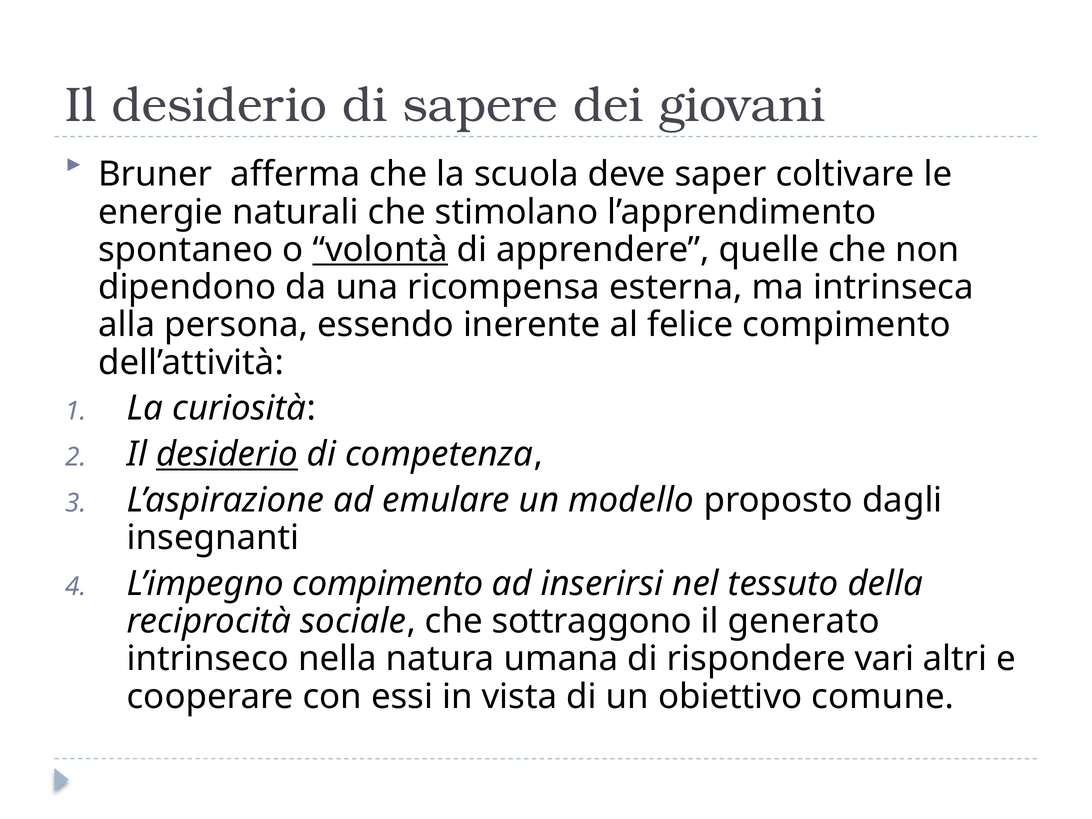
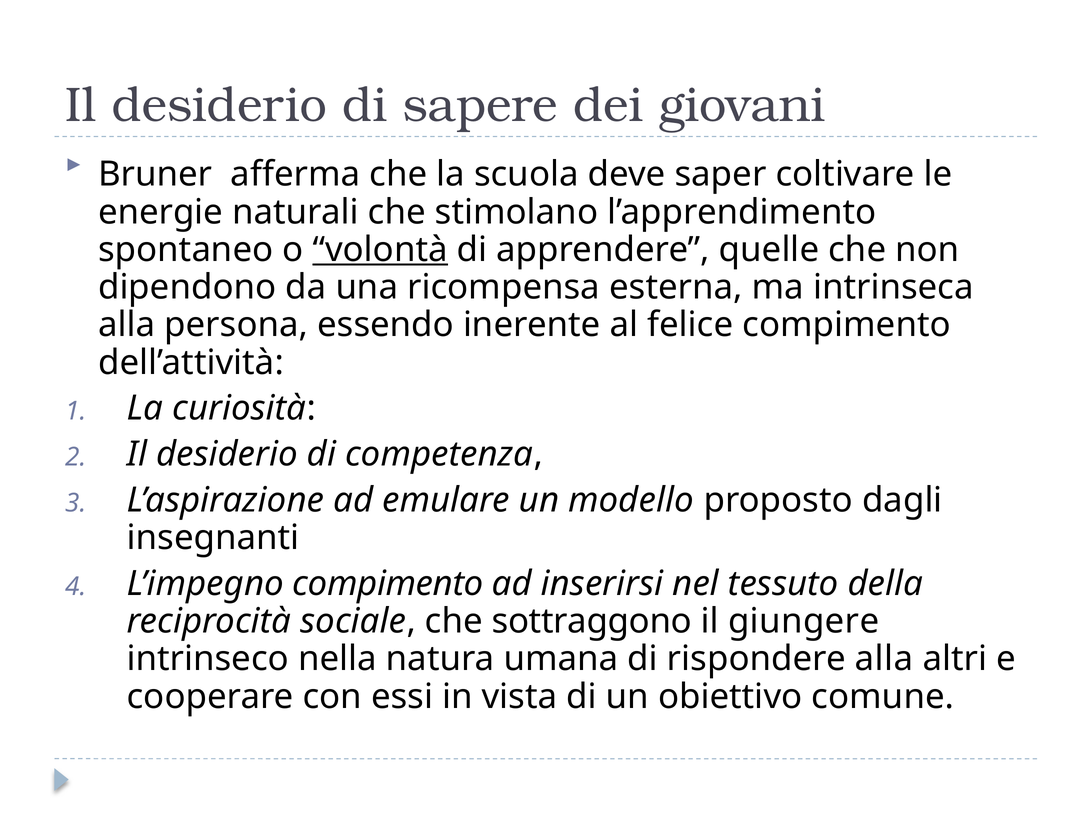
desiderio underline: present -> none (227, 454)
generato: generato -> giungere (804, 621)
rispondere vari: vari -> alla (884, 659)
